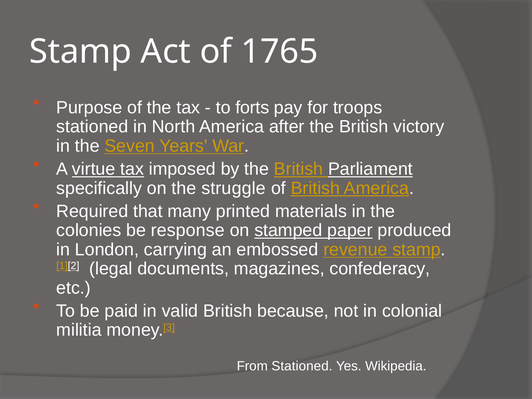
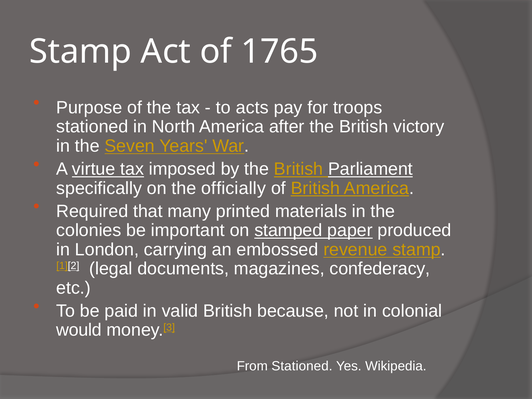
forts: forts -> acts (252, 108)
struggle: struggle -> officially (234, 188)
response: response -> important (188, 230)
militia: militia -> would (79, 330)
